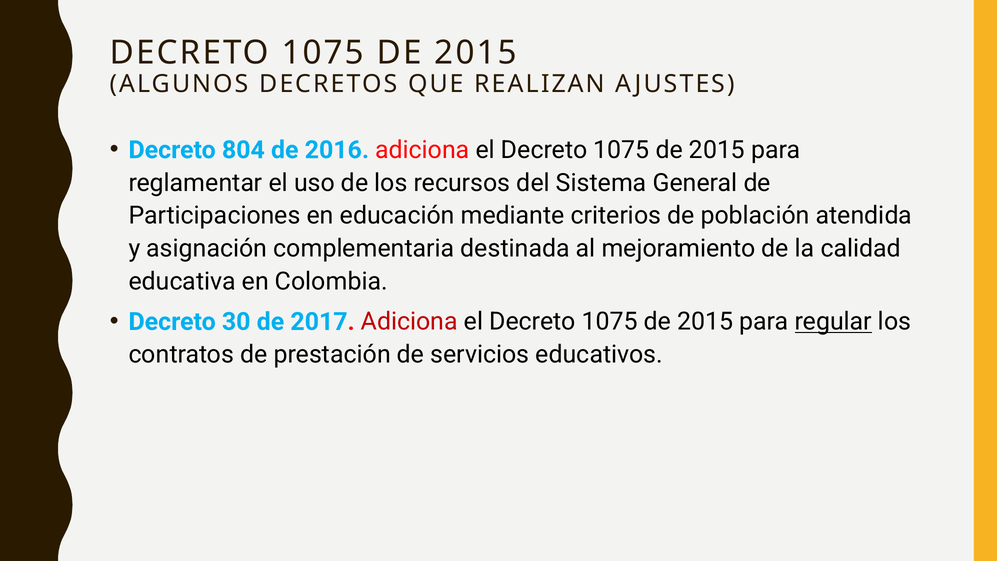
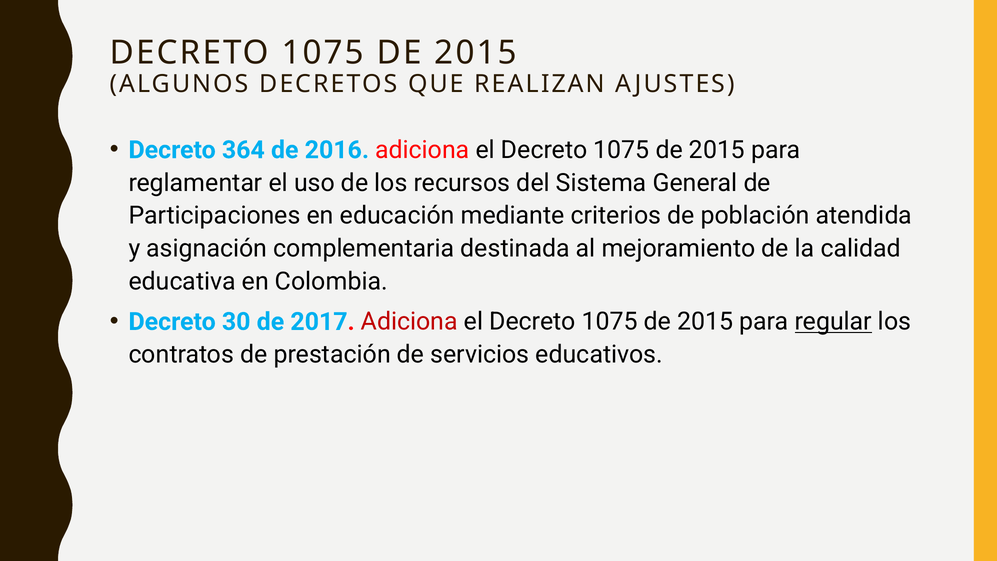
804: 804 -> 364 (243, 150)
